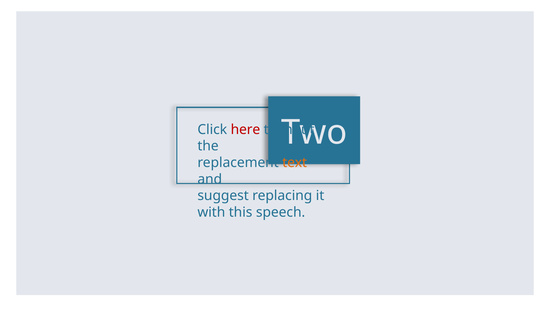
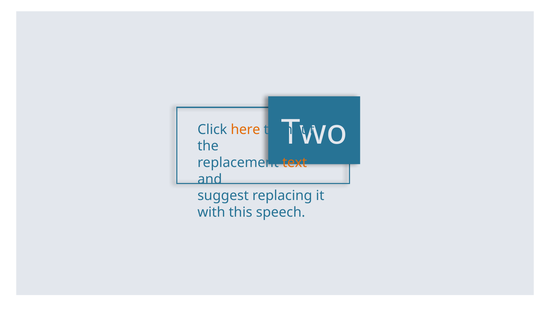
here colour: red -> orange (245, 129)
